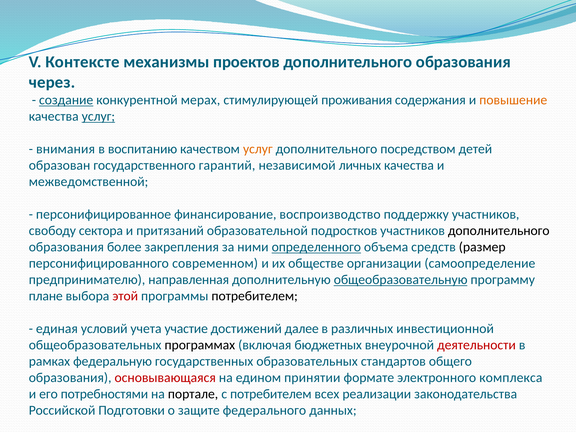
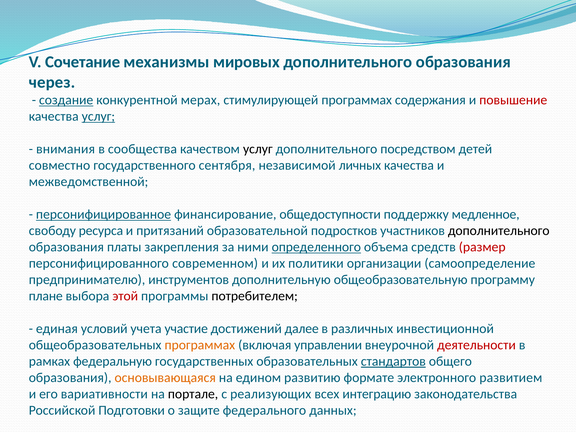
Контексте: Контексте -> Сочетание (83, 62)
проектов: проектов -> мировых (247, 62)
стимулирующей проживания: проживания -> программах (357, 100)
повышение colour: orange -> red (513, 100)
воспитанию: воспитанию -> сообщества (142, 149)
услуг colour: orange -> black (258, 149)
образован: образован -> совместно (60, 165)
гарантий: гарантий -> сентября (227, 165)
персонифицированное underline: none -> present (104, 214)
воспроизводство: воспроизводство -> общедоступности (330, 214)
поддержку участников: участников -> медленное (486, 214)
сектора: сектора -> ресурса (101, 231)
более: более -> платы (124, 247)
размер colour: black -> red (482, 247)
обществе: обществе -> политики (316, 263)
направленная: направленная -> инструментов (189, 280)
общеобразовательную underline: present -> none (401, 280)
программах colour: black -> orange (200, 345)
бюджетных: бюджетных -> управлении (328, 345)
стандартов underline: none -> present (393, 361)
основывающаяся colour: red -> orange (165, 378)
принятии: принятии -> развитию (312, 378)
комплекса: комплекса -> развитием (511, 378)
потребностями: потребностями -> вариативности (104, 394)
с потребителем: потребителем -> реализующих (271, 394)
реализации: реализации -> интеграцию (377, 394)
